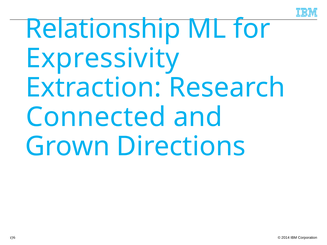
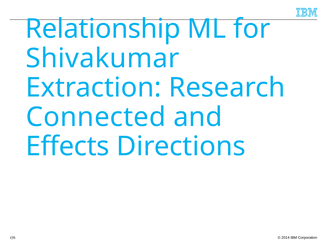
Expressivity: Expressivity -> Shivakumar (102, 58)
Grown: Grown -> Effects (68, 147)
